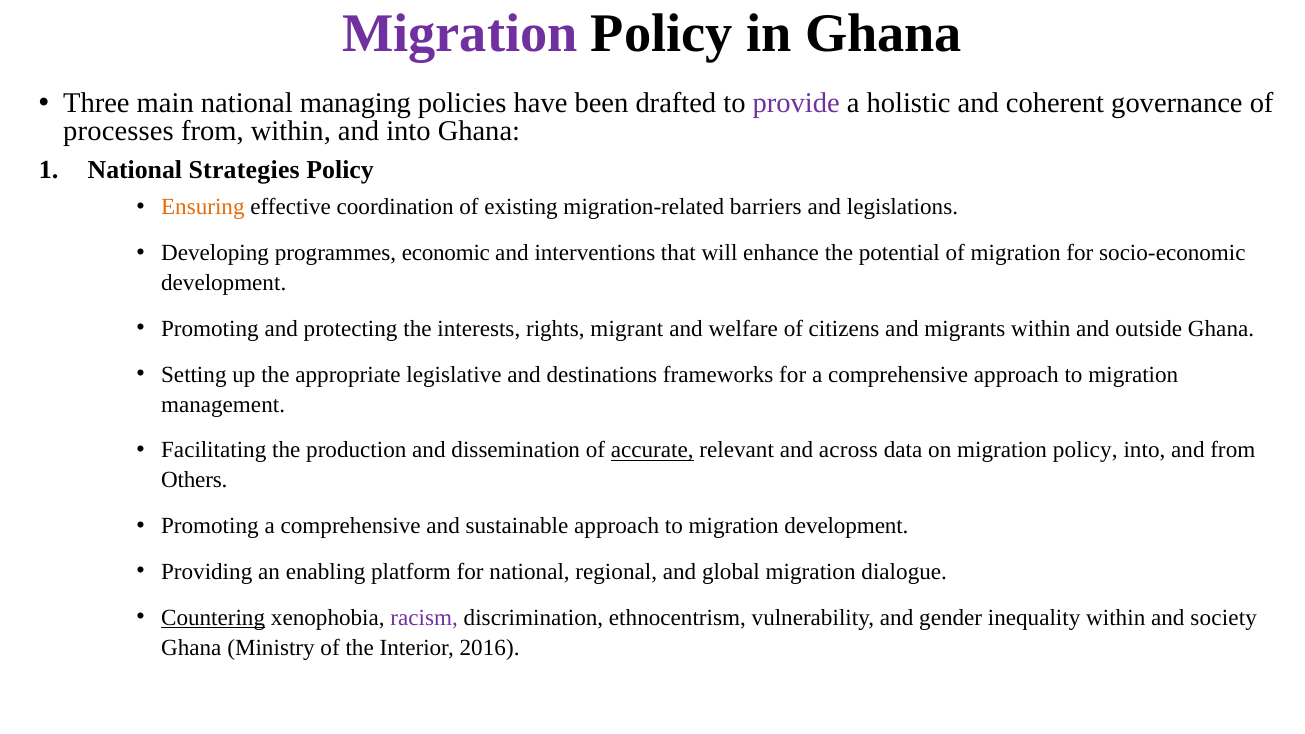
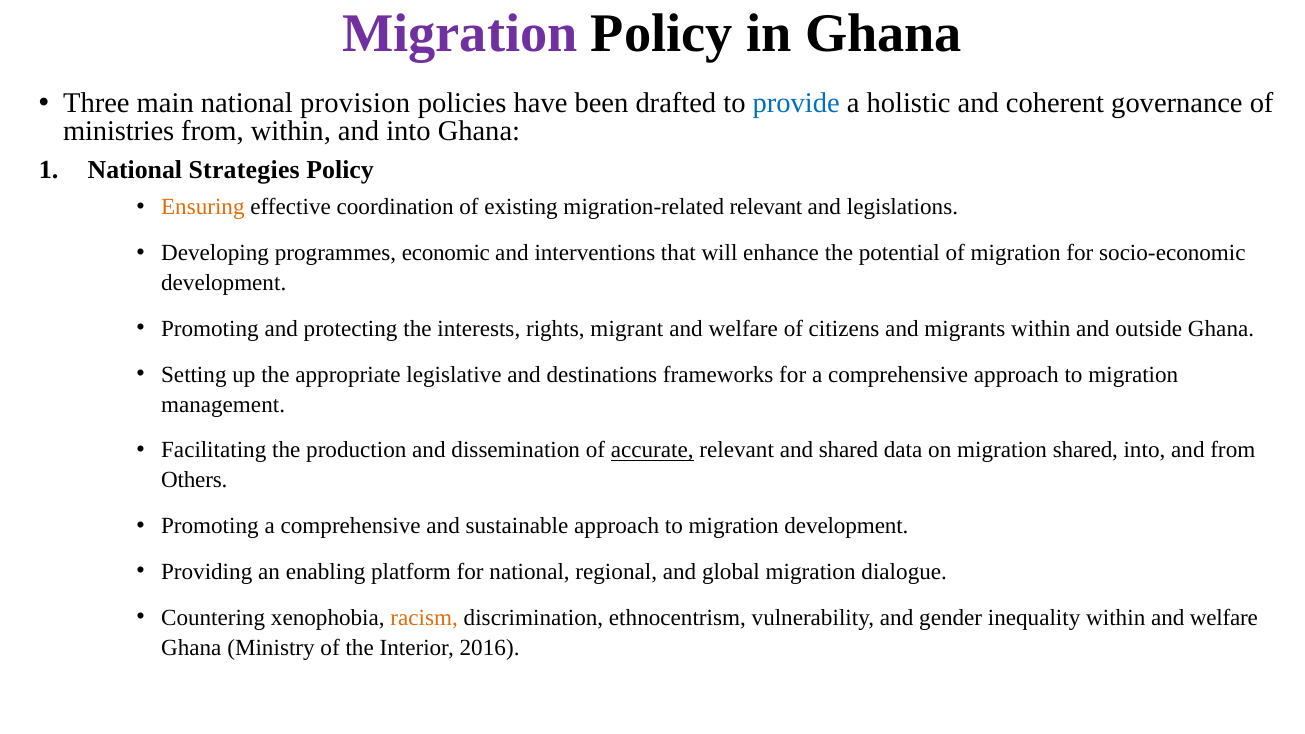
managing: managing -> provision (355, 104)
provide colour: purple -> blue (796, 104)
processes: processes -> ministries (119, 131)
migration-related barriers: barriers -> relevant (766, 207)
and across: across -> shared (849, 450)
on migration policy: policy -> shared (1085, 450)
Countering underline: present -> none (213, 618)
racism colour: purple -> orange (424, 618)
within and society: society -> welfare (1224, 618)
